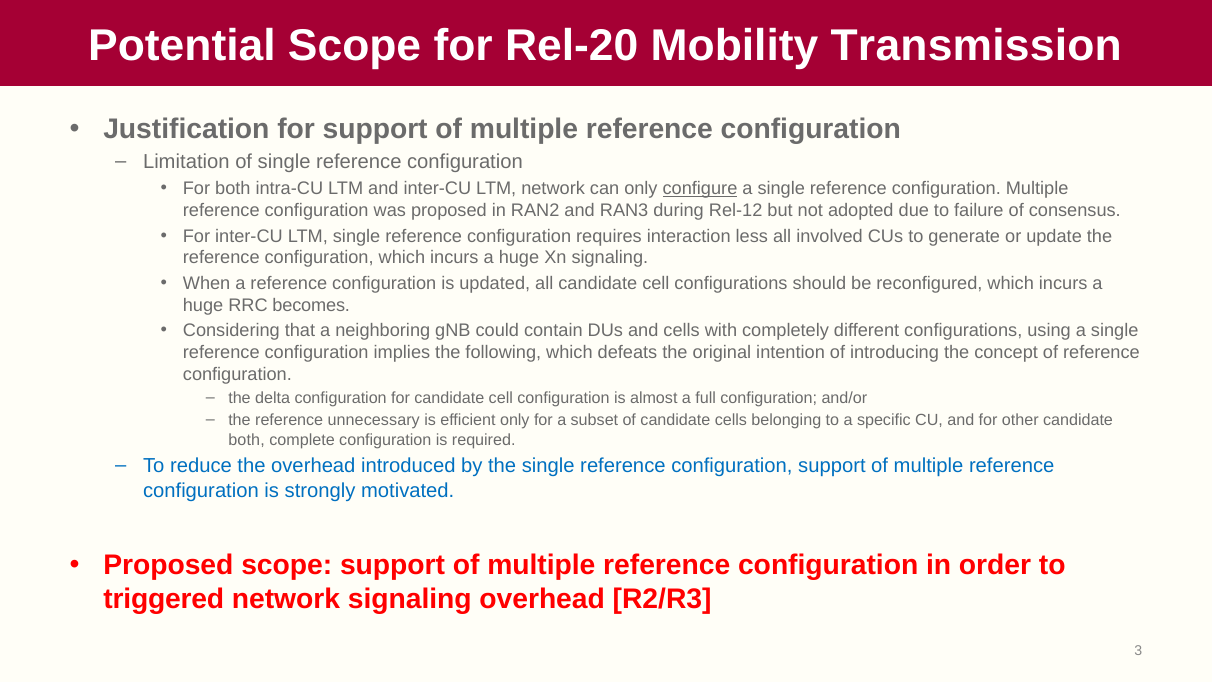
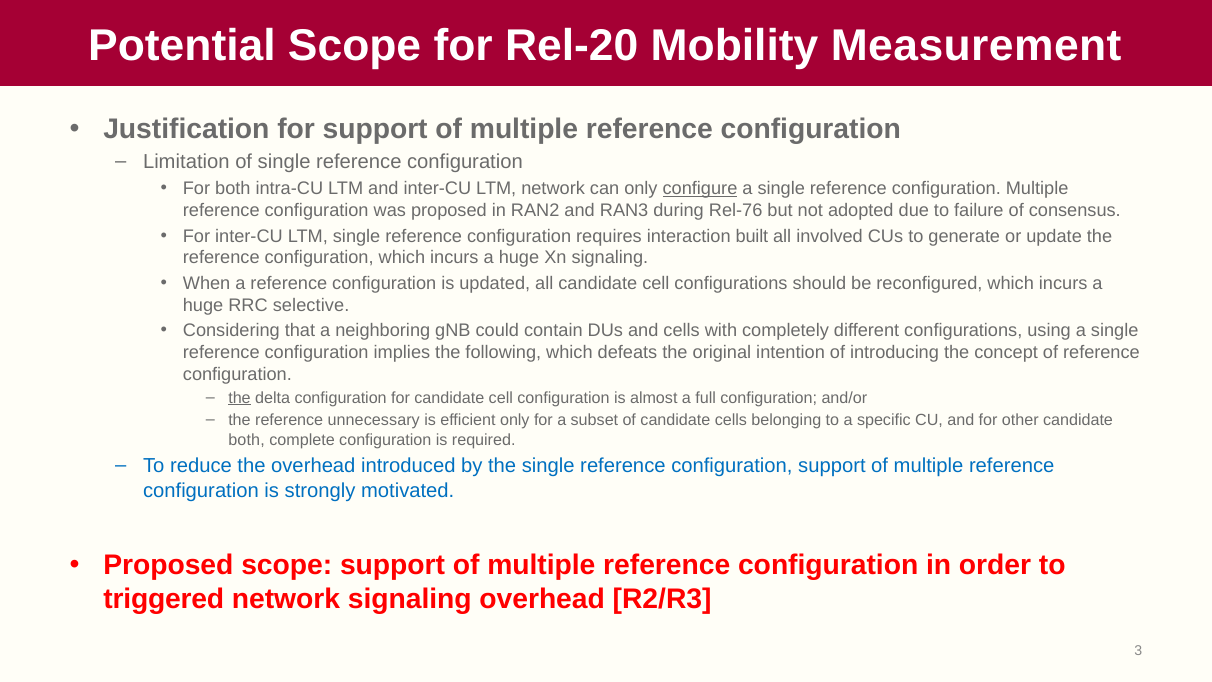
Transmission: Transmission -> Measurement (976, 46)
Rel-12: Rel-12 -> Rel-76 (736, 211)
less: less -> built (752, 236)
becomes: becomes -> selective (311, 305)
the underline: none -> present (240, 398)
